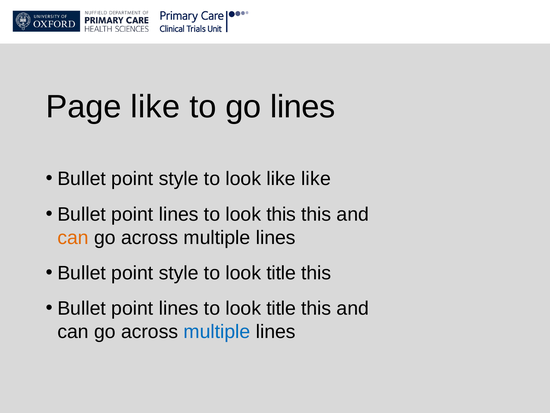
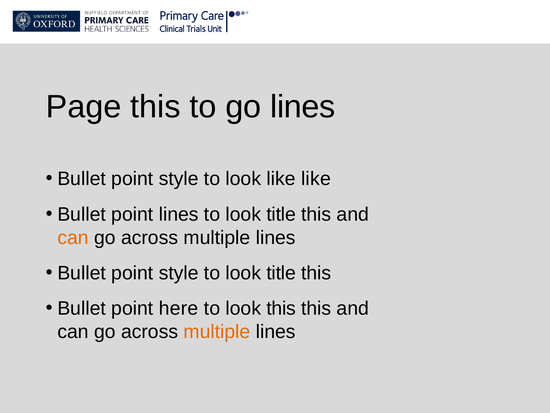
Page like: like -> this (155, 107)
this: this -> title (281, 214)
lines: lines -> here (179, 308)
title: title -> this (281, 308)
multiple colour: blue -> orange (217, 332)
